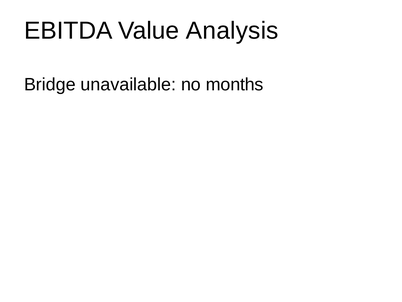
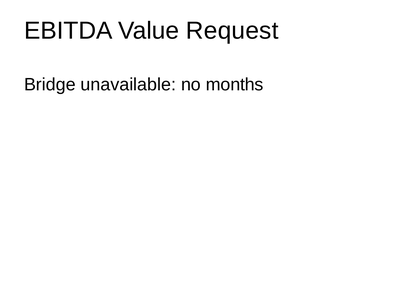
Analysis: Analysis -> Request (232, 31)
